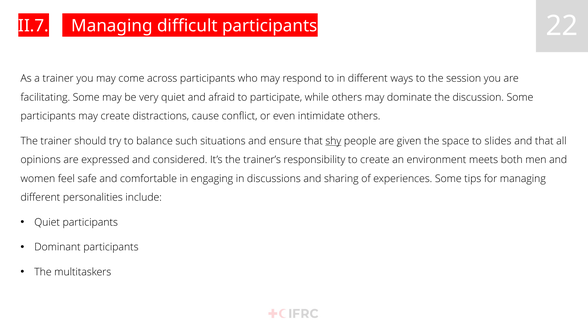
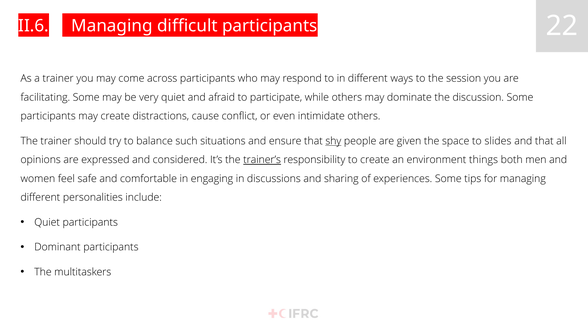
II.7: II.7 -> II.6 (34, 26)
trainer’s underline: none -> present (262, 160)
meets: meets -> things (483, 160)
